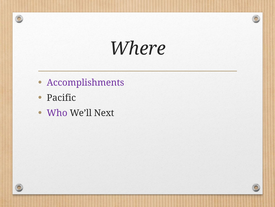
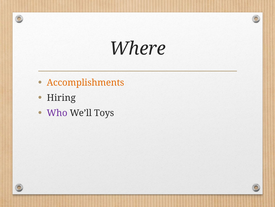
Accomplishments colour: purple -> orange (85, 82)
Pacific: Pacific -> Hiring (61, 98)
Next: Next -> Toys (104, 113)
